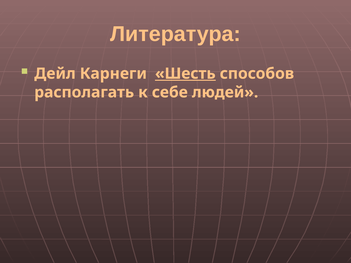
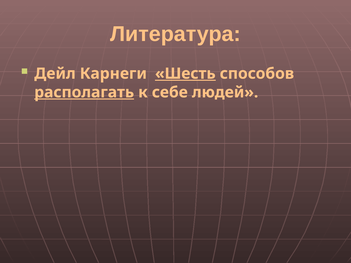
располагать underline: none -> present (84, 92)
